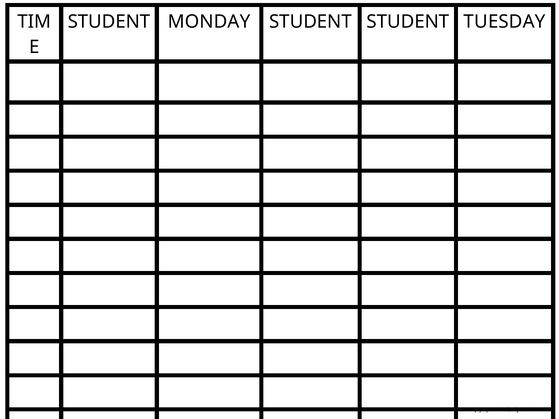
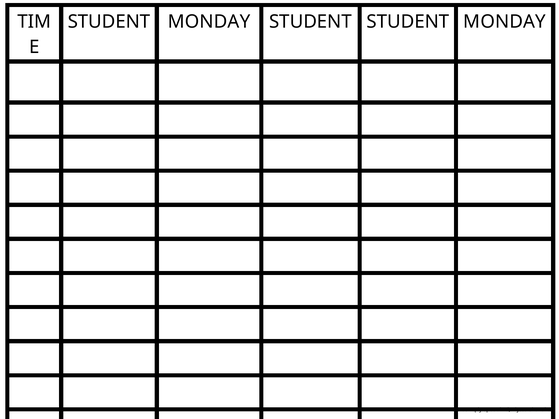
STUDENT STUDENT TUESDAY: TUESDAY -> MONDAY (505, 22)
